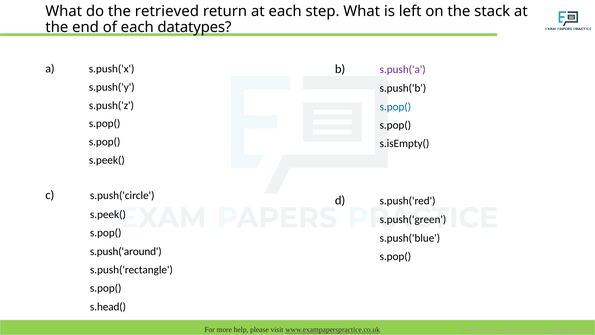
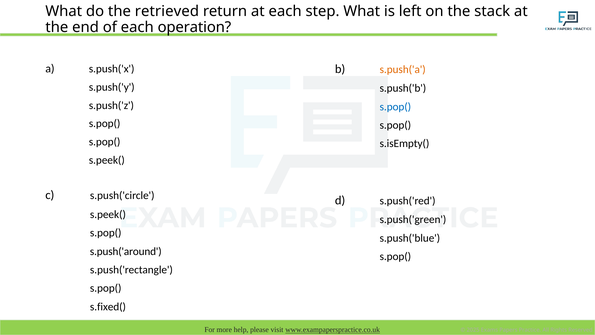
datatypes: datatypes -> operation (194, 27)
s.push('a colour: purple -> orange (403, 69)
s.head(: s.head( -> s.fixed( (108, 306)
